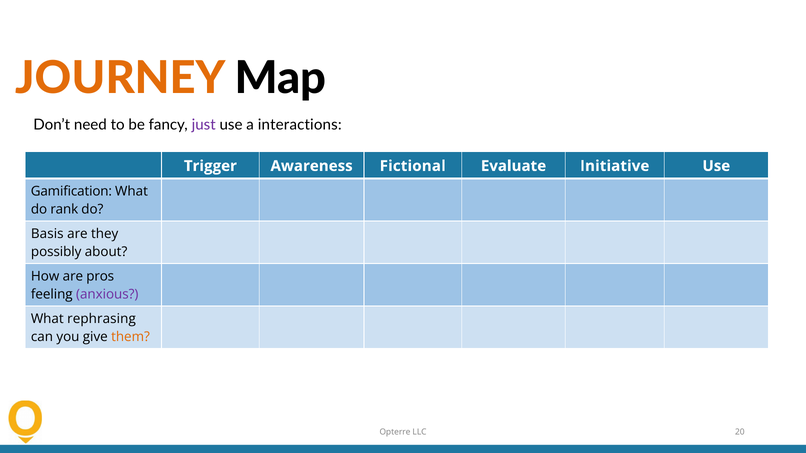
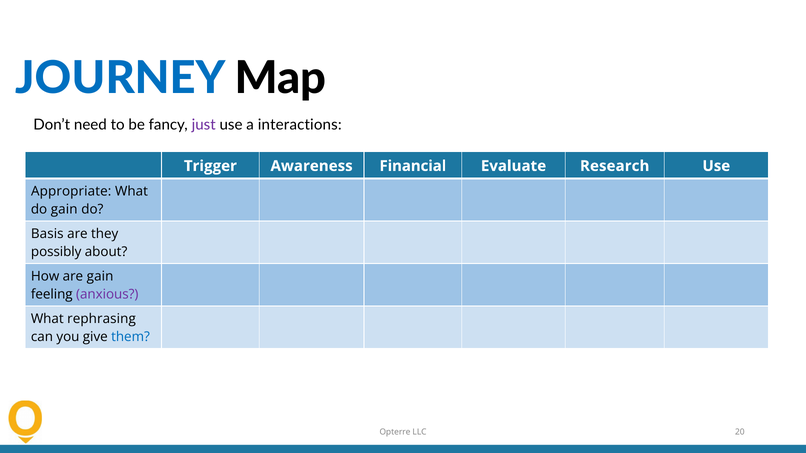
JOURNEY colour: orange -> blue (121, 78)
Fictional: Fictional -> Financial (413, 166)
Initiative: Initiative -> Research (615, 166)
Gamification: Gamification -> Appropriate (71, 192)
do rank: rank -> gain (64, 210)
are pros: pros -> gain (100, 277)
them colour: orange -> blue (130, 337)
